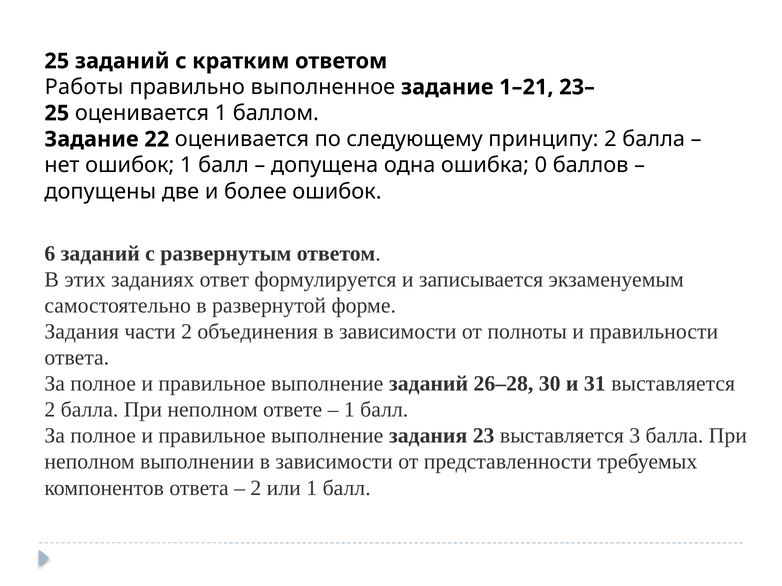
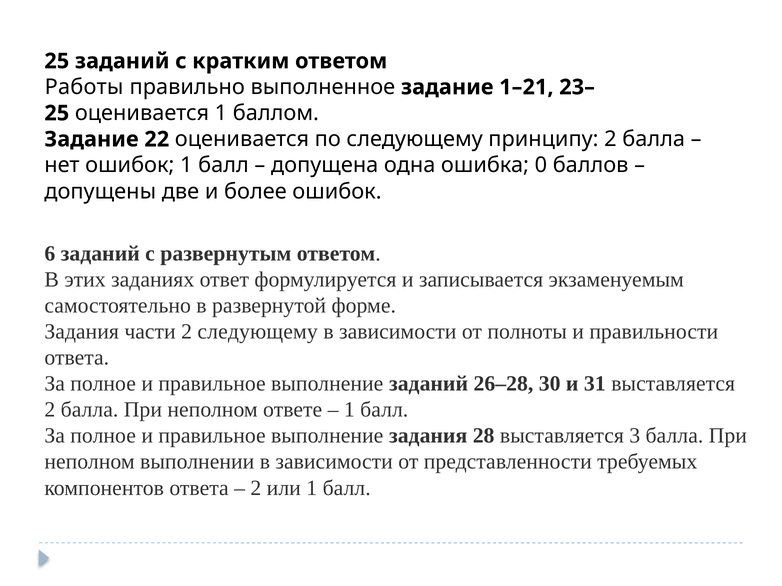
2 объединения: объединения -> следующему (258, 332)
23: 23 -> 28 (484, 436)
